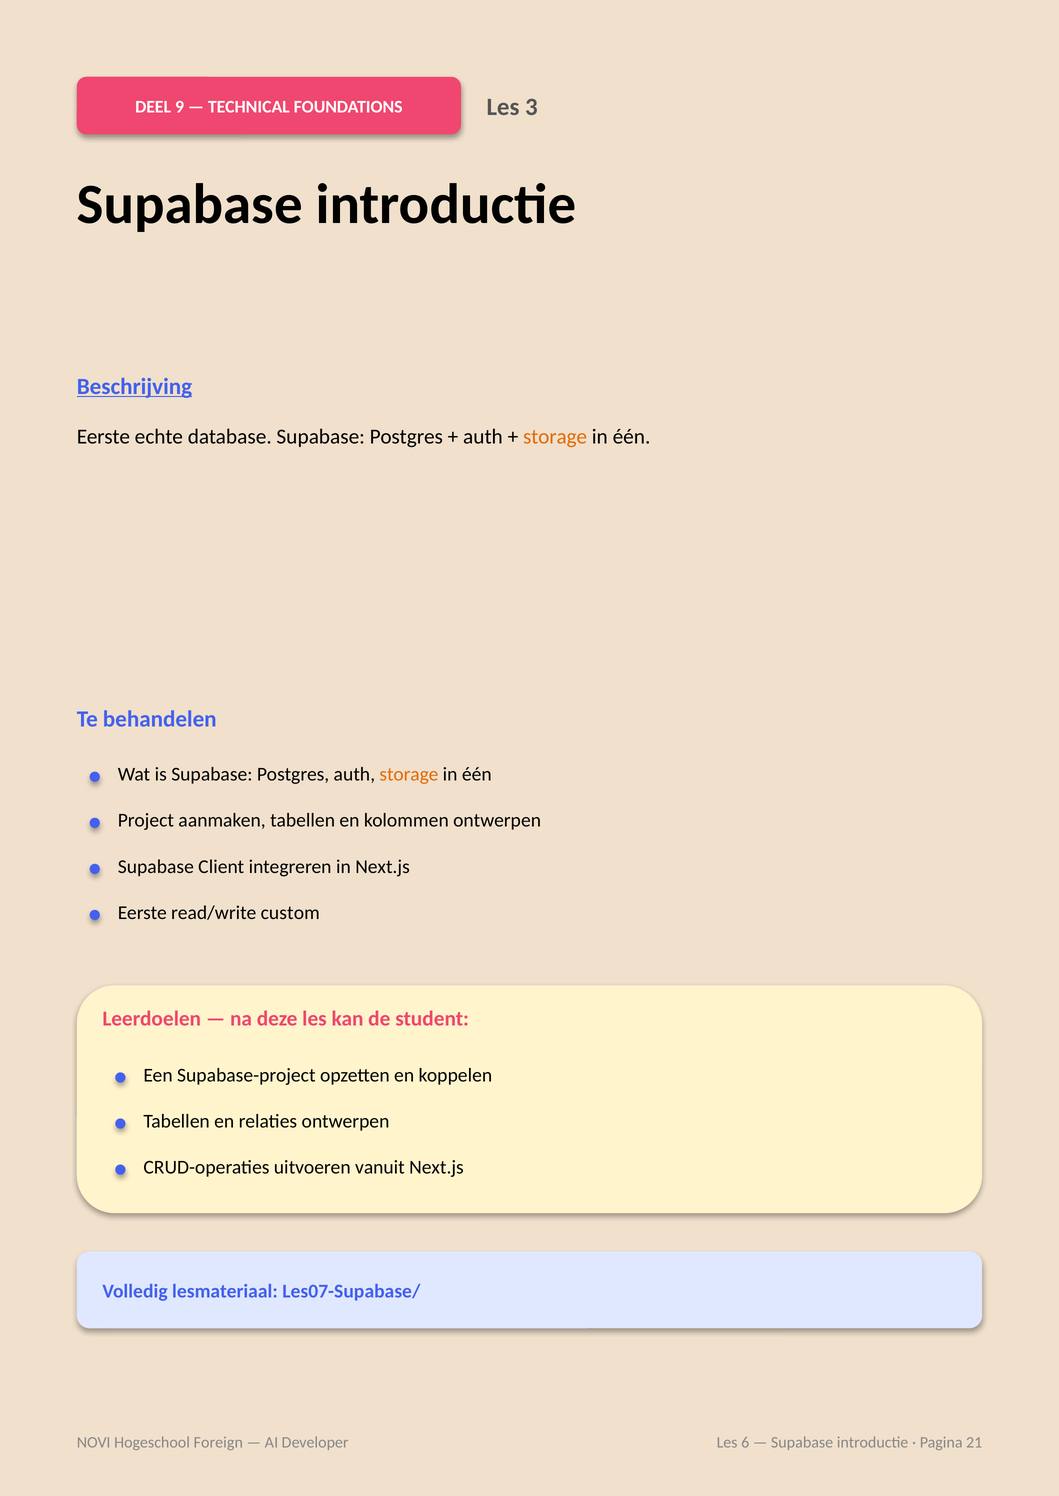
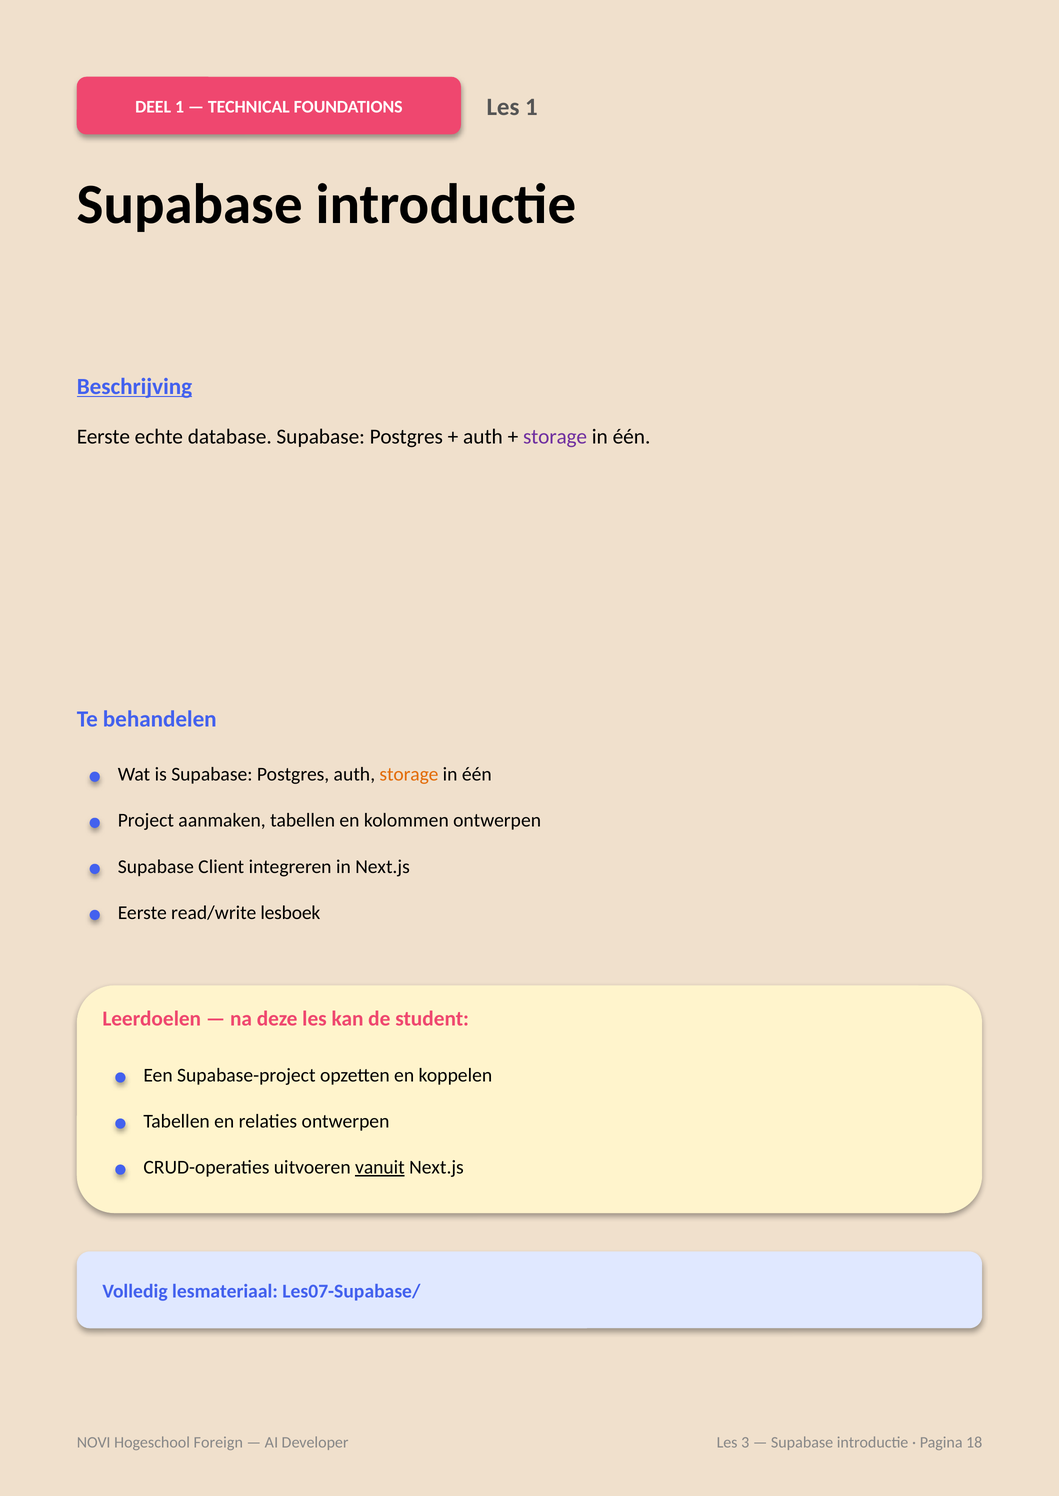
DEEL 9: 9 -> 1 (180, 107)
Les 3: 3 -> 1 (531, 107)
storage colour: orange -> purple (555, 437)
custom: custom -> lesboek (290, 913)
vanuit underline: none -> present (380, 1168)
6: 6 -> 3 (745, 1444)
21: 21 -> 18 (974, 1444)
